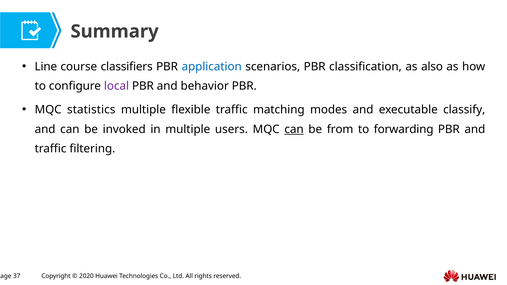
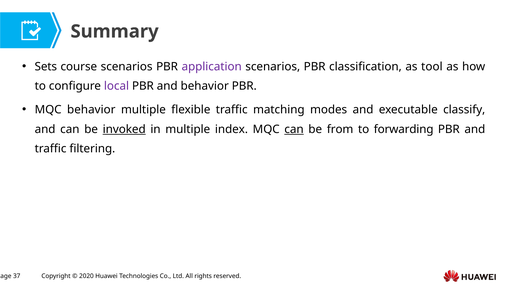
Line: Line -> Sets (46, 67)
course classifiers: classifiers -> scenarios (127, 67)
application colour: blue -> purple (212, 67)
also: also -> tool (432, 67)
MQC statistics: statistics -> behavior (91, 110)
invoked underline: none -> present (124, 129)
users: users -> index (231, 129)
